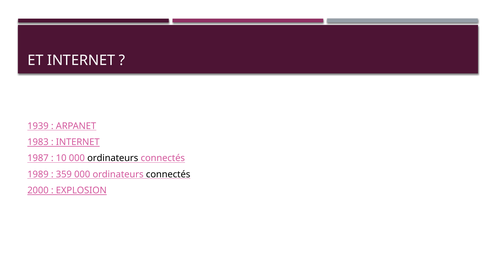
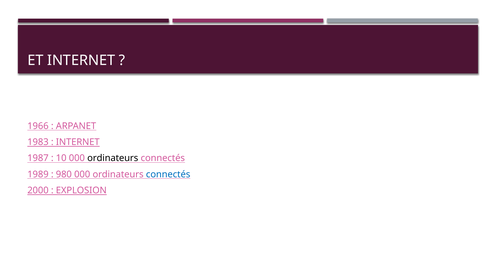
1939: 1939 -> 1966 (38, 126)
359: 359 -> 980 (64, 174)
connectés colour: black -> blue (168, 174)
